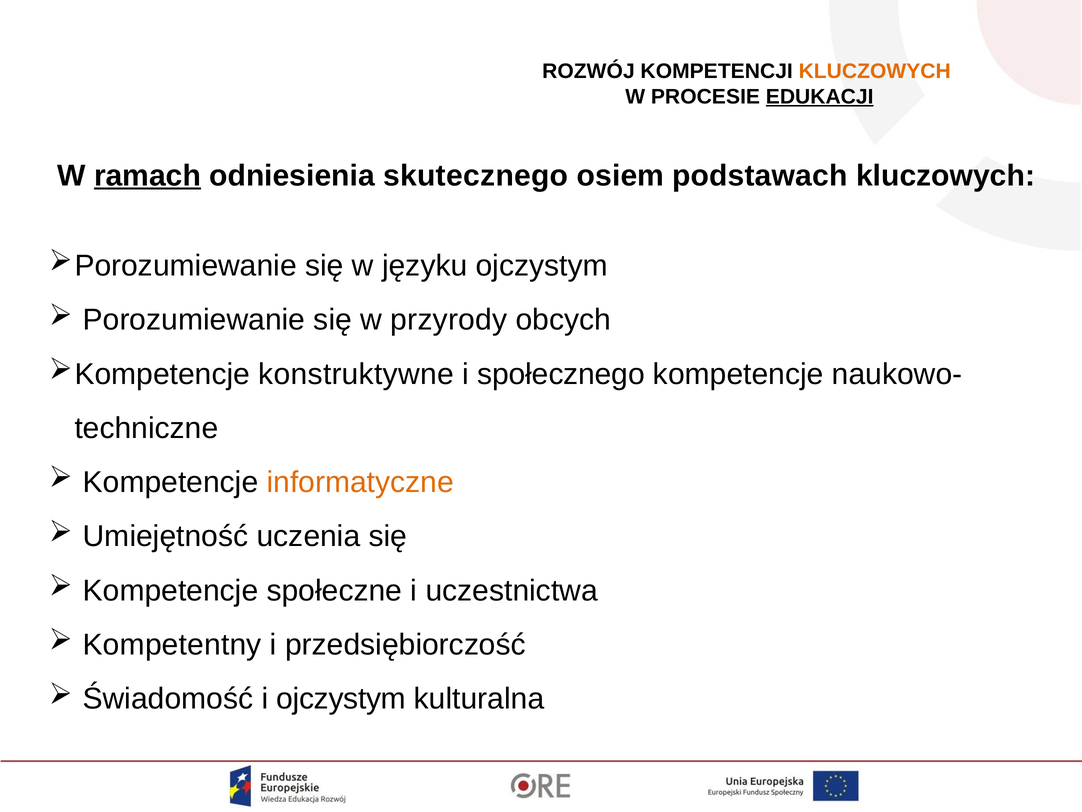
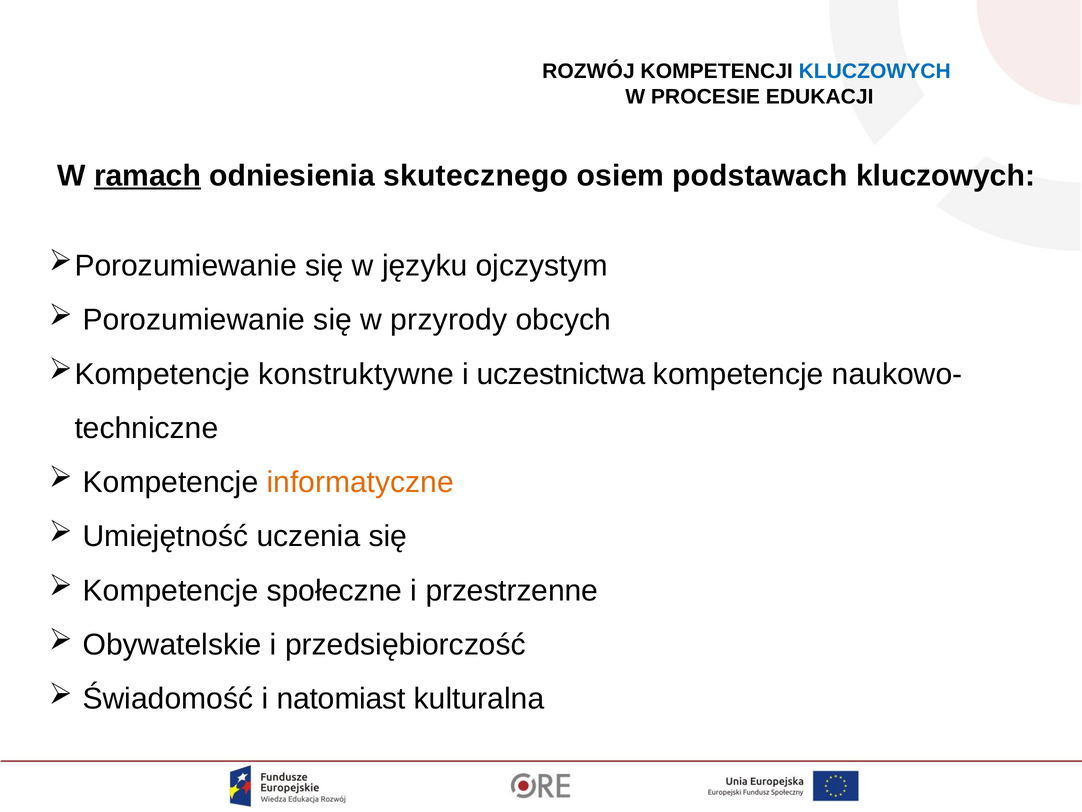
KLUCZOWYCH colour: orange -> blue (875, 71)
EDUKACJI underline: present -> none (820, 97)
społecznego: społecznego -> uczestnictwa (561, 374)
uczestnictwa: uczestnictwa -> przestrzenne (512, 590)
Kompetentny: Kompetentny -> Obywatelskie (172, 644)
i ojczystym: ojczystym -> natomiast (341, 699)
